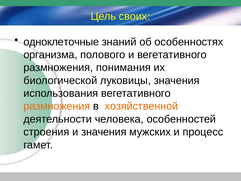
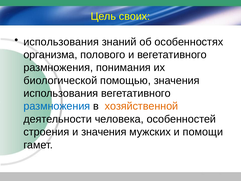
одноклеточные: одноклеточные -> использования (61, 42)
луковицы: луковицы -> помощью (125, 80)
размножения colour: orange -> blue (57, 106)
процесс: процесс -> помощи (203, 132)
